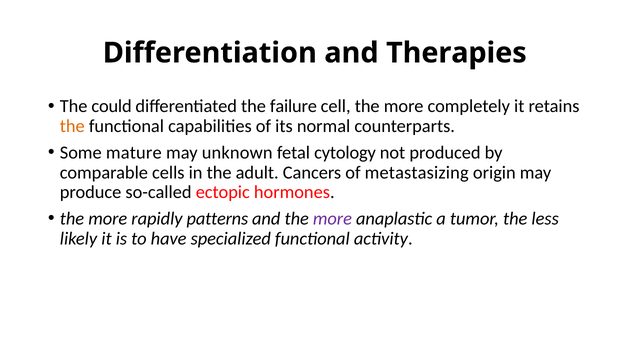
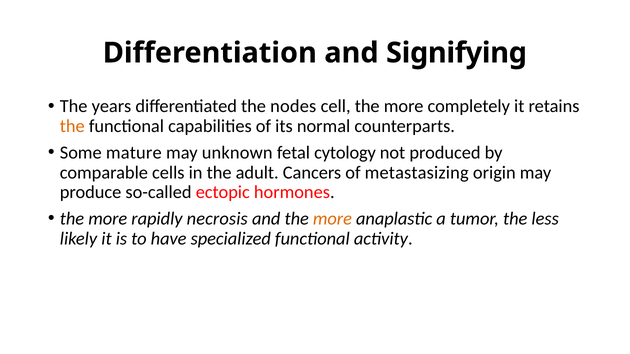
Therapies: Therapies -> Signifying (456, 53)
could: could -> years (111, 107)
failure: failure -> nodes (293, 107)
patterns: patterns -> necrosis (217, 219)
more colour: purple -> orange (332, 219)
